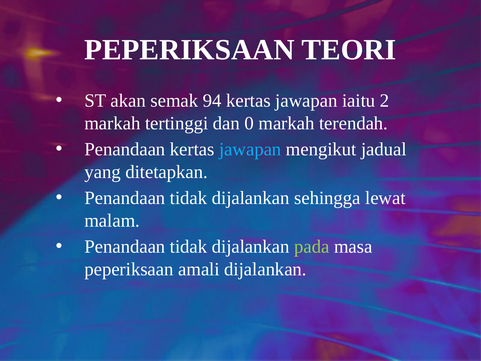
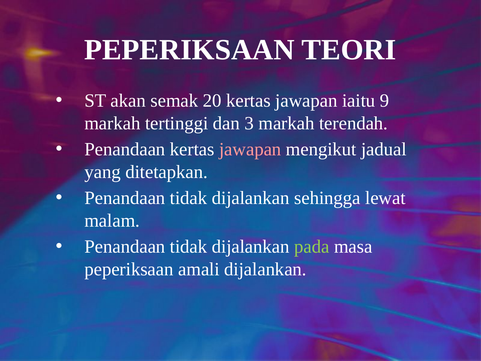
94: 94 -> 20 (212, 101)
2: 2 -> 9 (385, 101)
0: 0 -> 3 (249, 123)
jawapan colour: light blue -> pink (250, 149)
